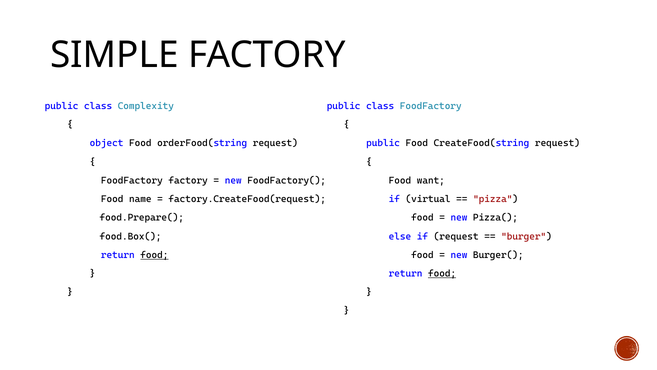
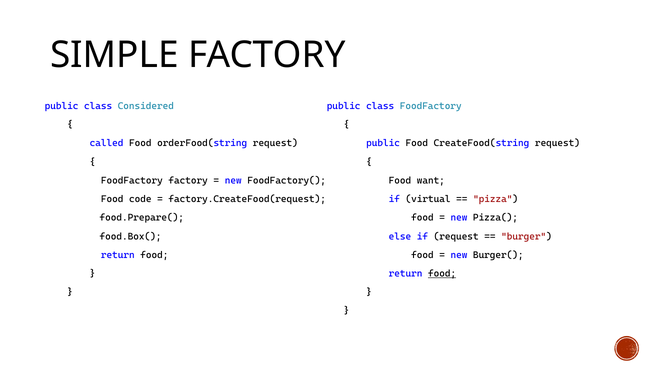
Complexity: Complexity -> Considered (146, 106)
object: object -> called (107, 143)
name: name -> code (140, 199)
food underline: present -> none (154, 255)
